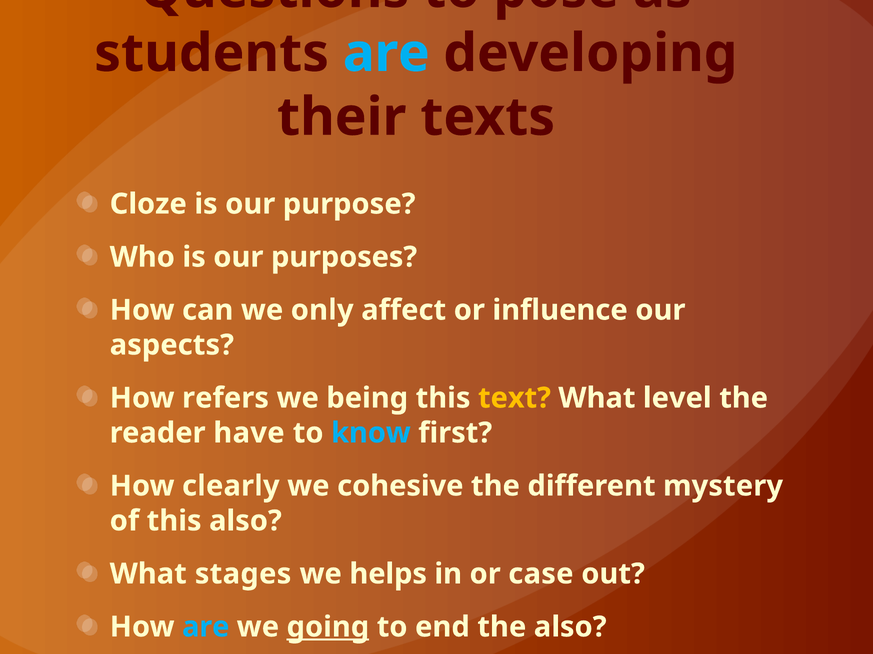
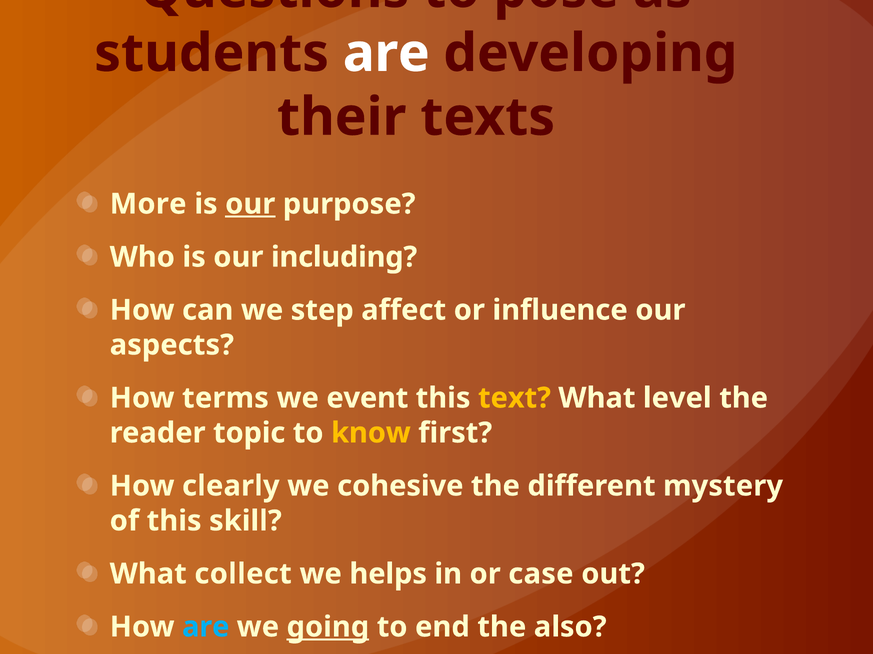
are colour: light blue -> white (386, 53)
Cloze: Cloze -> More (148, 204)
our underline: none -> present (250, 204)
purposes: purposes -> including (344, 257)
only: only -> step (322, 310)
refers: refers -> terms (225, 398)
being: being -> event (367, 398)
have: have -> topic (249, 433)
know colour: light blue -> yellow (371, 433)
this also: also -> skill (245, 521)
stages: stages -> collect (243, 575)
